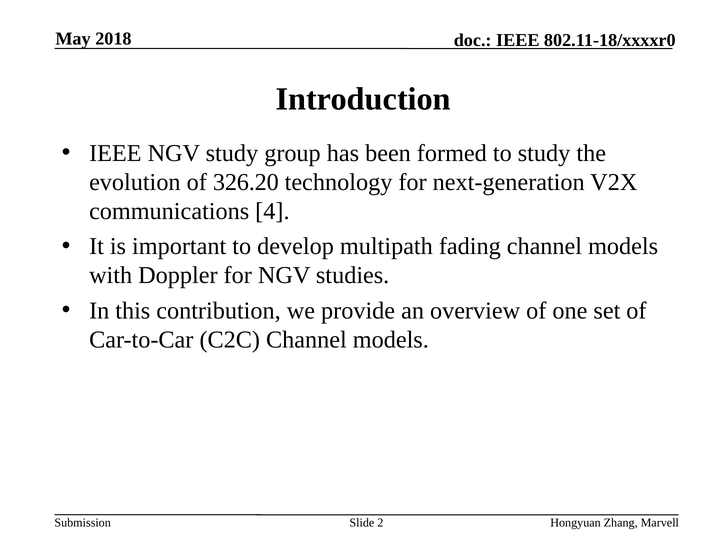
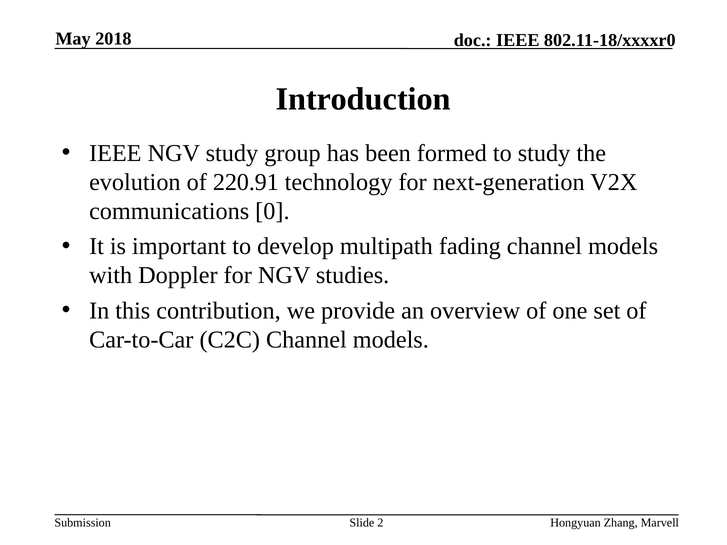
326.20: 326.20 -> 220.91 (246, 182)
4: 4 -> 0 (272, 211)
